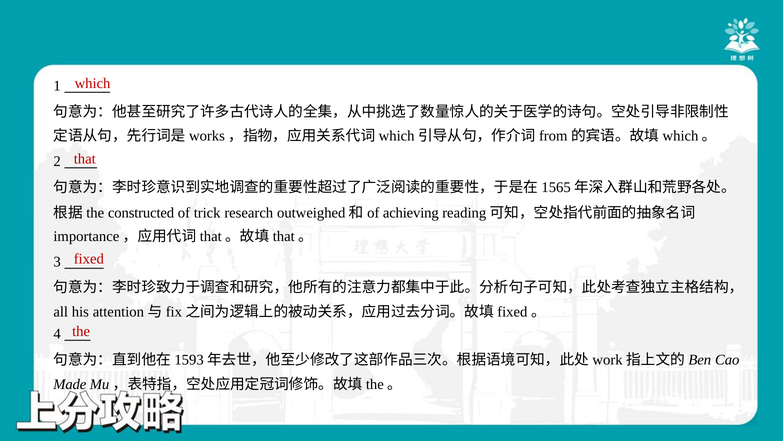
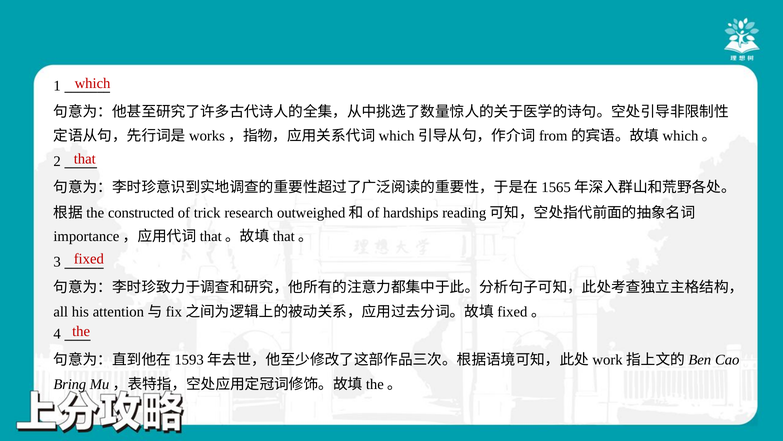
achieving: achieving -> hardships (411, 212)
Made: Made -> Bring (70, 384)
